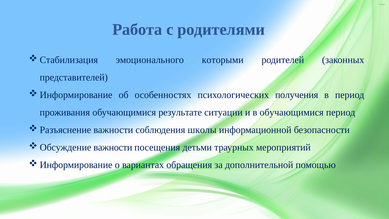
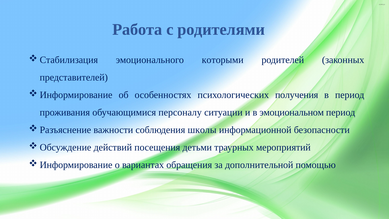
результате: результате -> персоналу (180, 112)
в обучающимися: обучающимися -> эмоциональном (292, 112)
важности: важности -> действий (113, 147)
